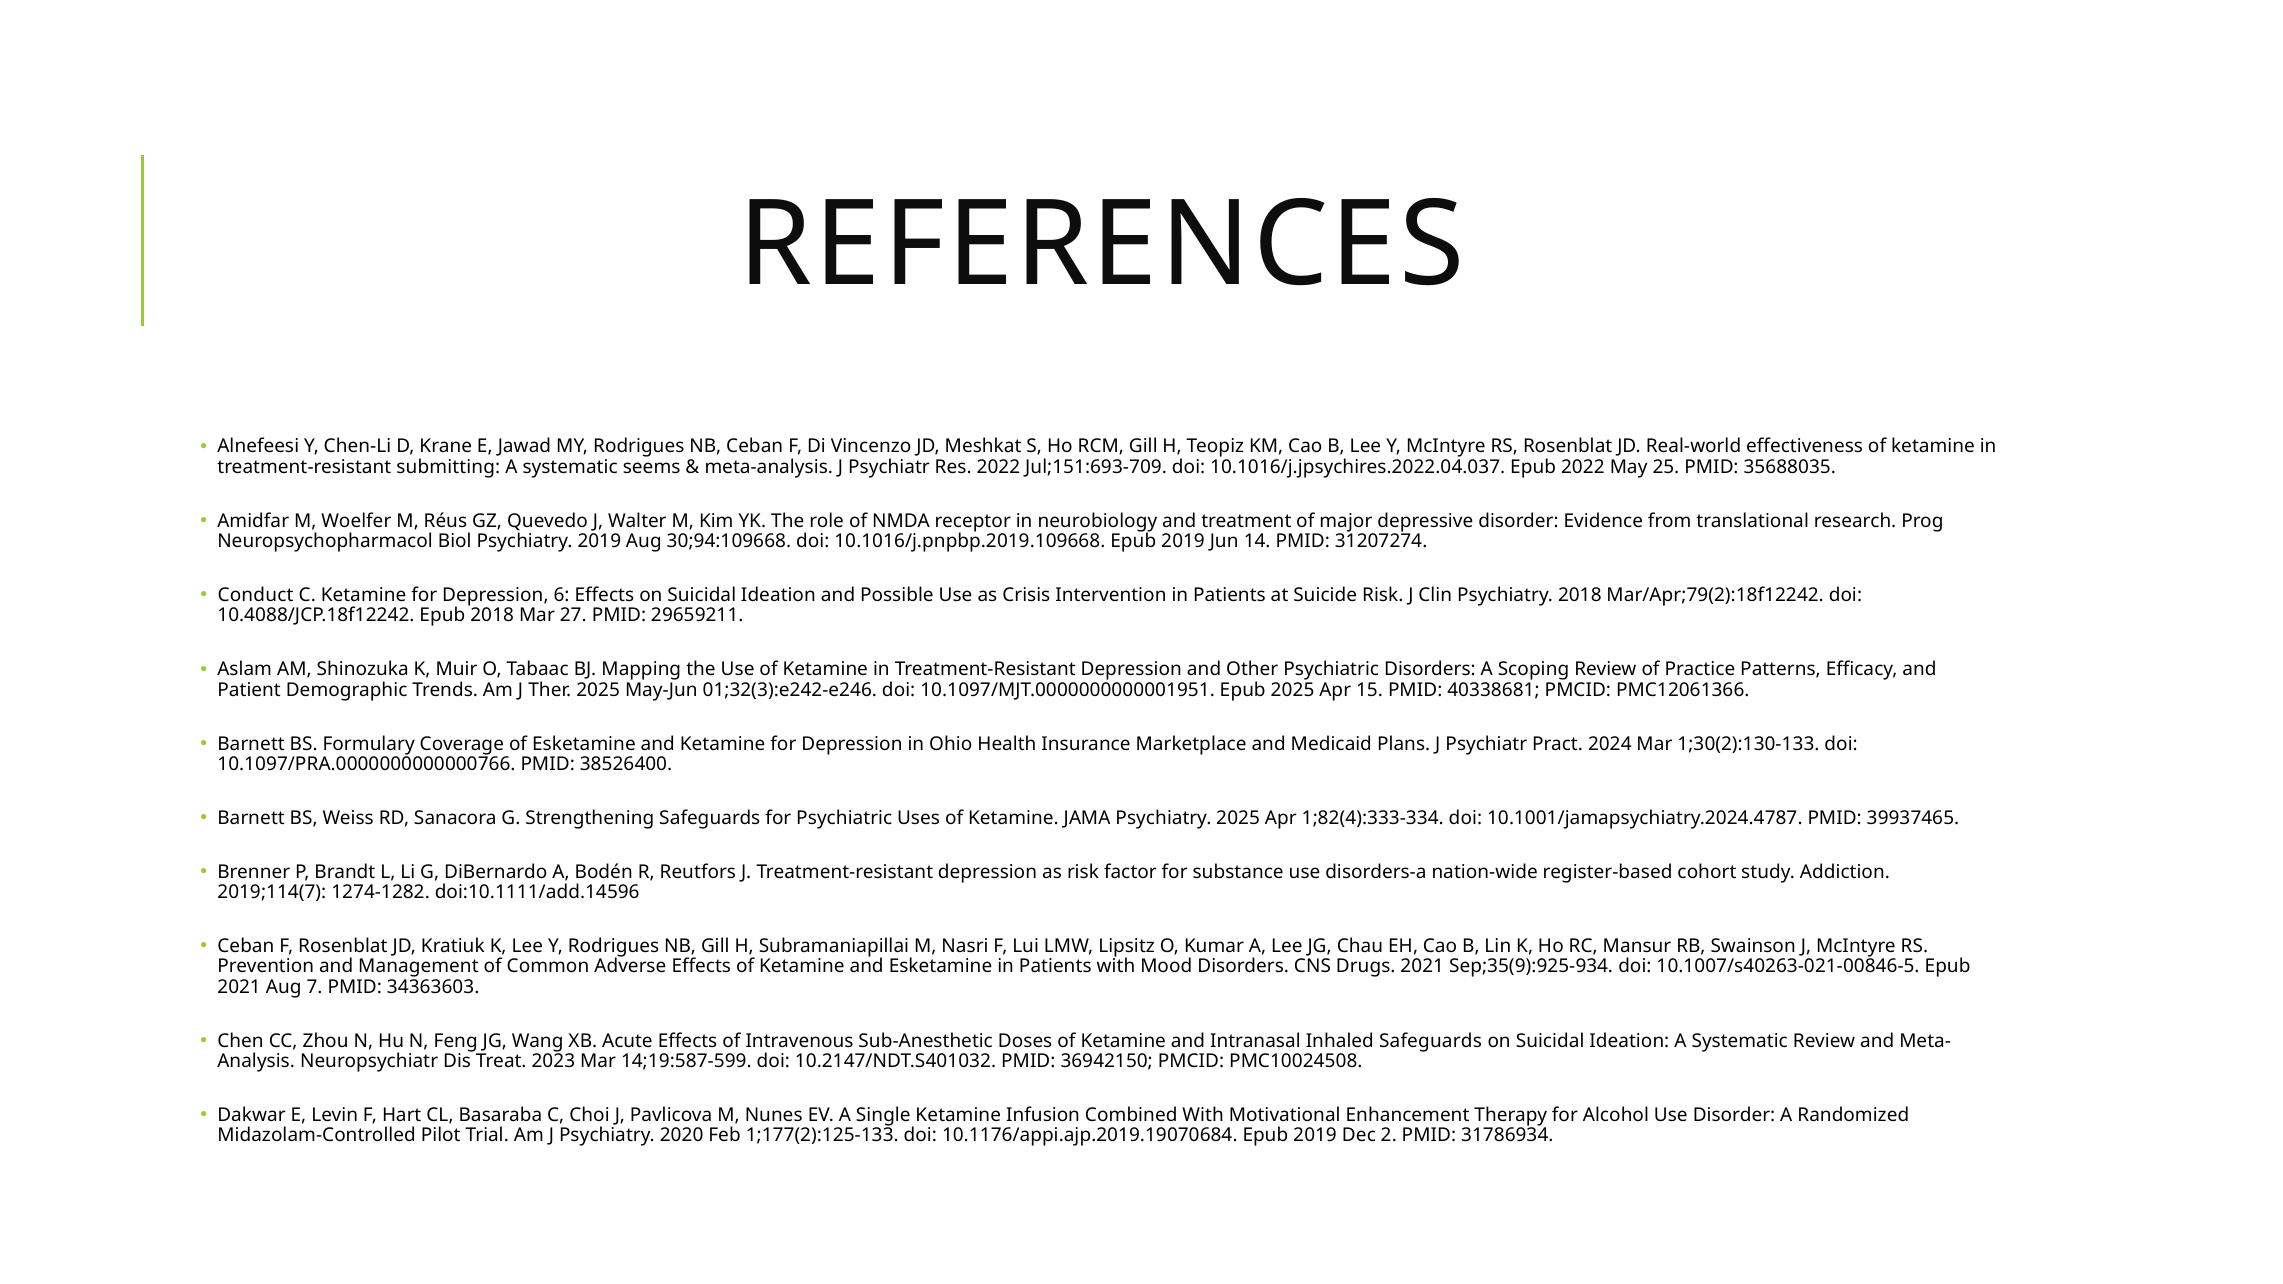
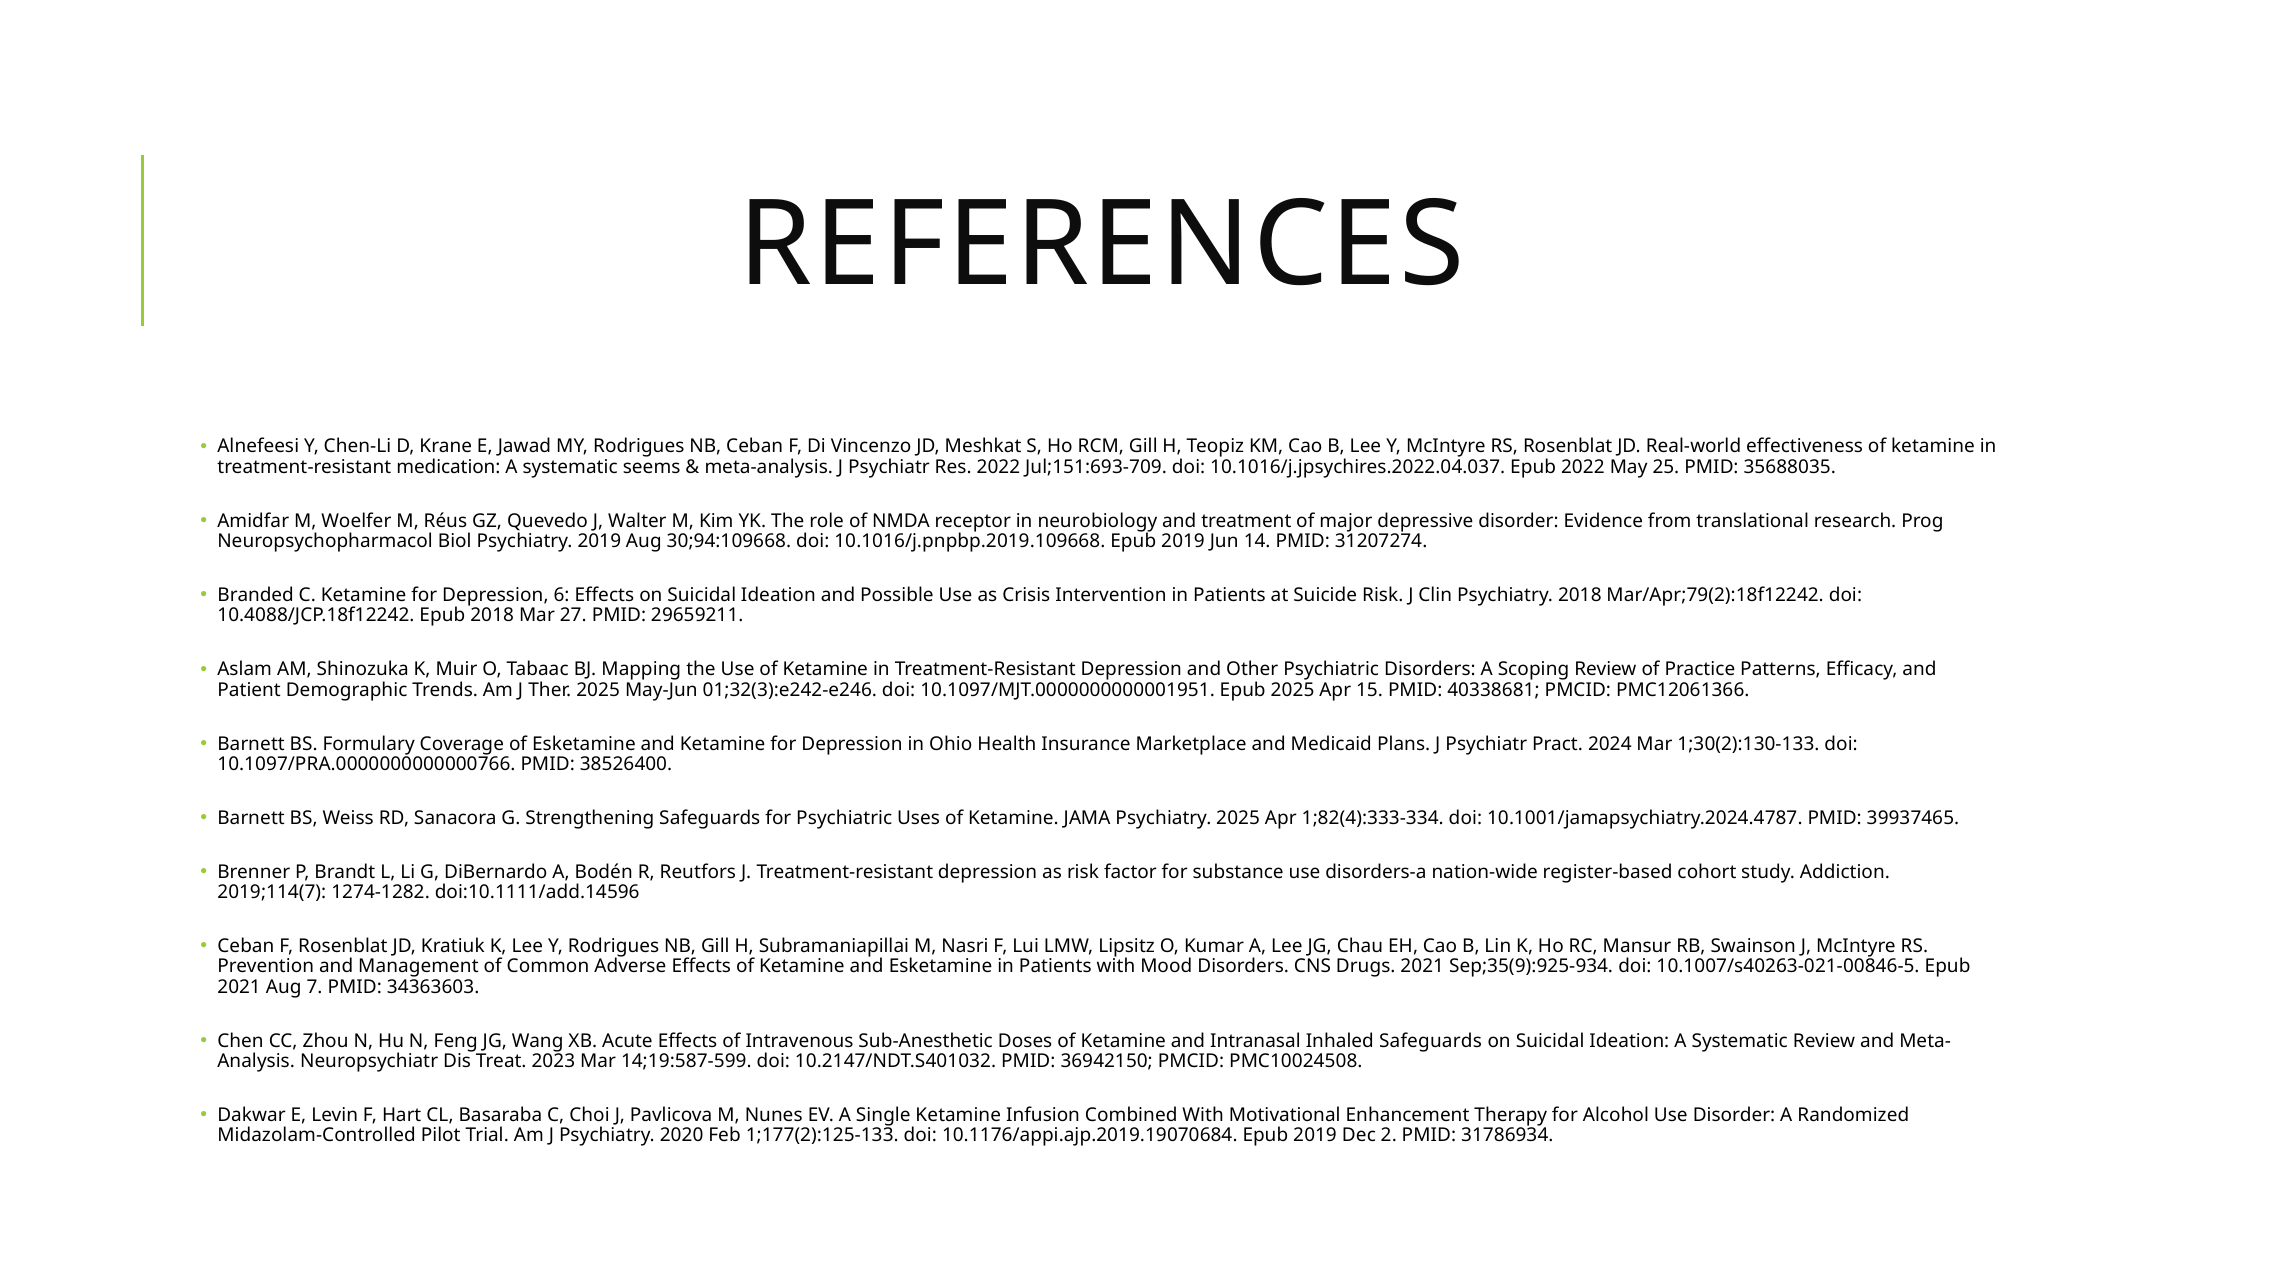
submitting: submitting -> medication (448, 467)
Conduct: Conduct -> Branded (256, 595)
